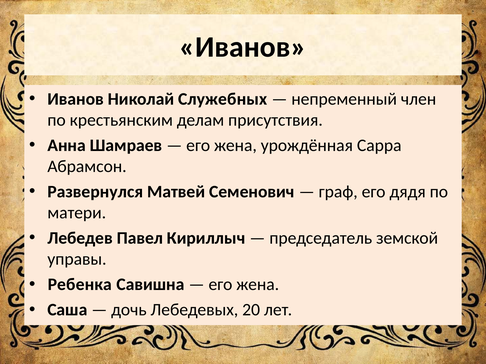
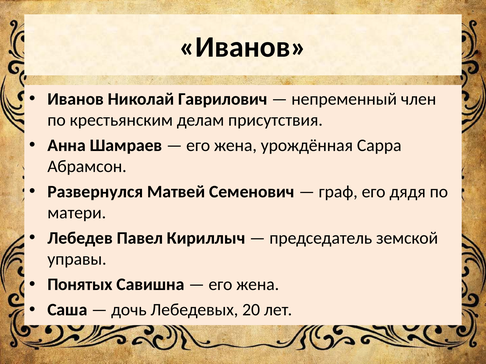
Служебных: Служебных -> Гаврилович (223, 99)
Ребенка: Ребенка -> Понятых (80, 285)
